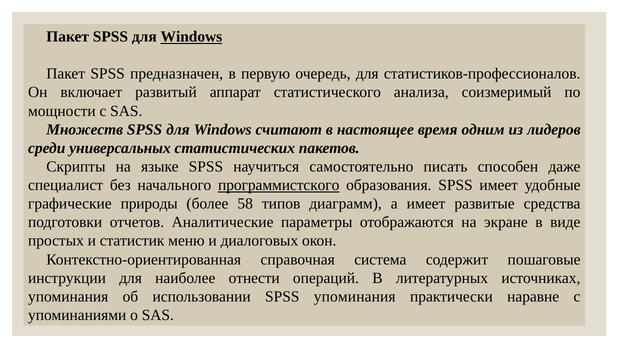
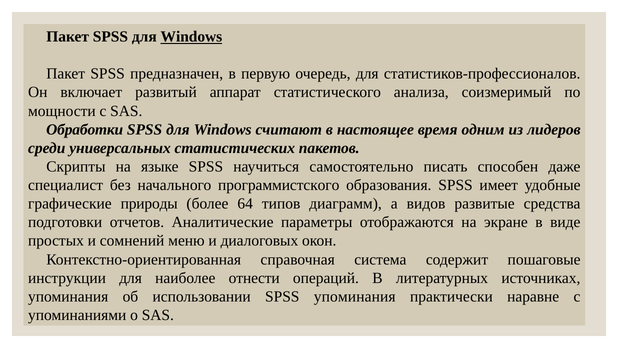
Множеств: Множеств -> Обработки (85, 129)
программистского underline: present -> none (279, 185)
58: 58 -> 64 (245, 204)
а имеет: имеет -> видов (426, 204)
статистик: статистик -> сомнений (132, 241)
